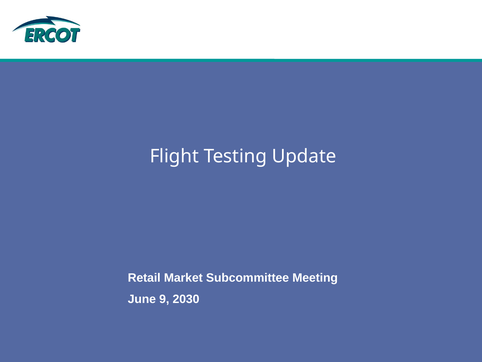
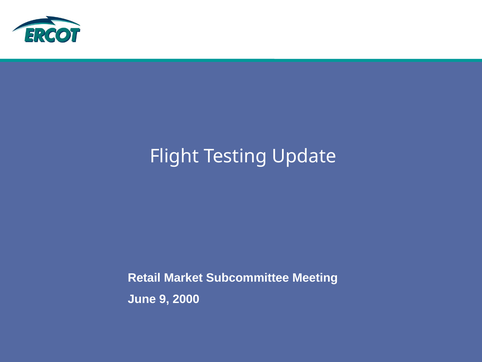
2030: 2030 -> 2000 (186, 299)
